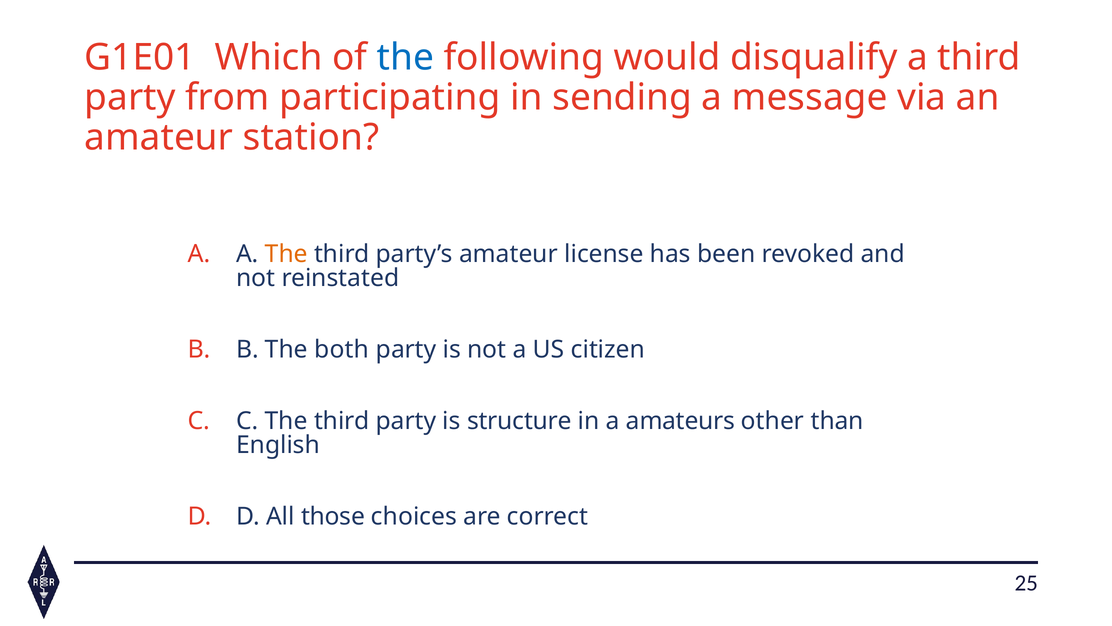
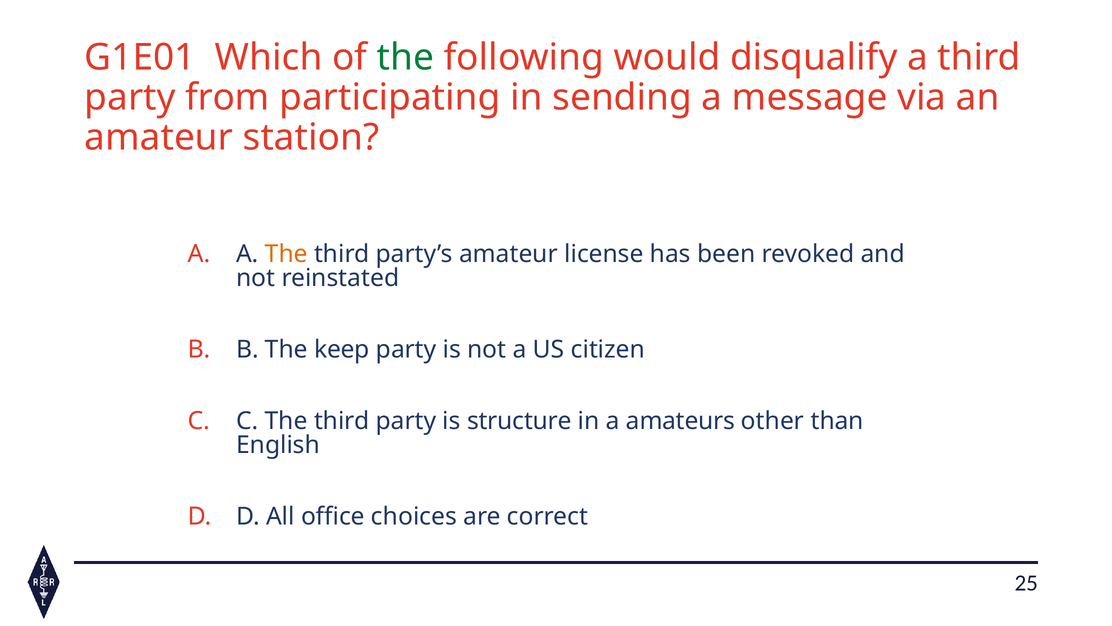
the colour: blue -> green (405, 58)
both: both -> keep (342, 349)
those: those -> office (333, 516)
